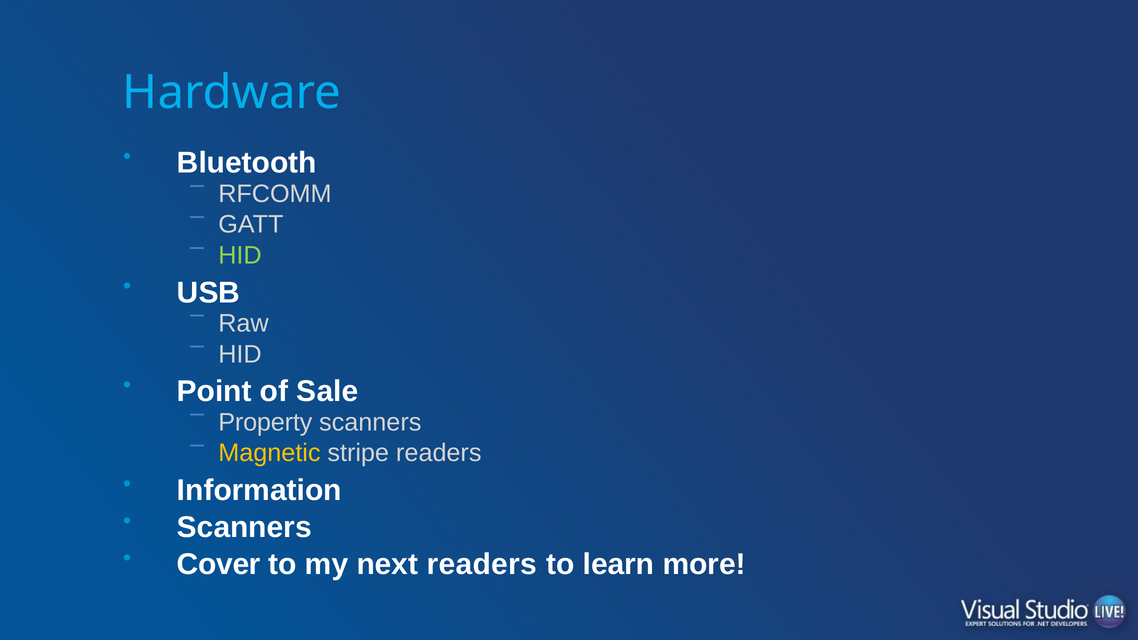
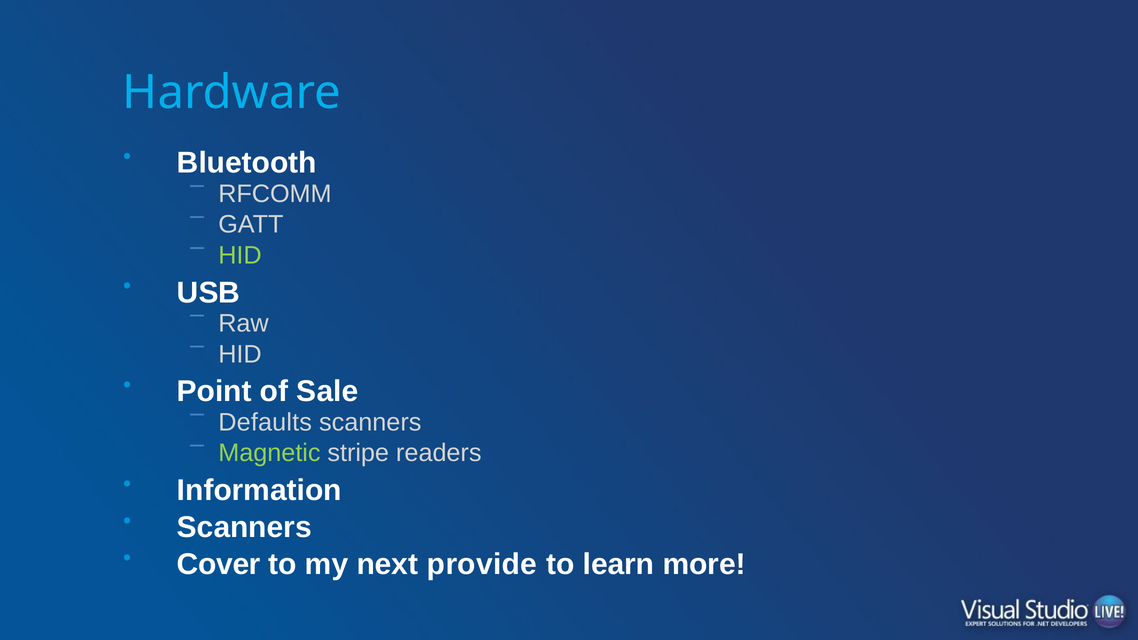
Property: Property -> Defaults (265, 422)
Magnetic colour: yellow -> light green (269, 453)
next readers: readers -> provide (482, 564)
